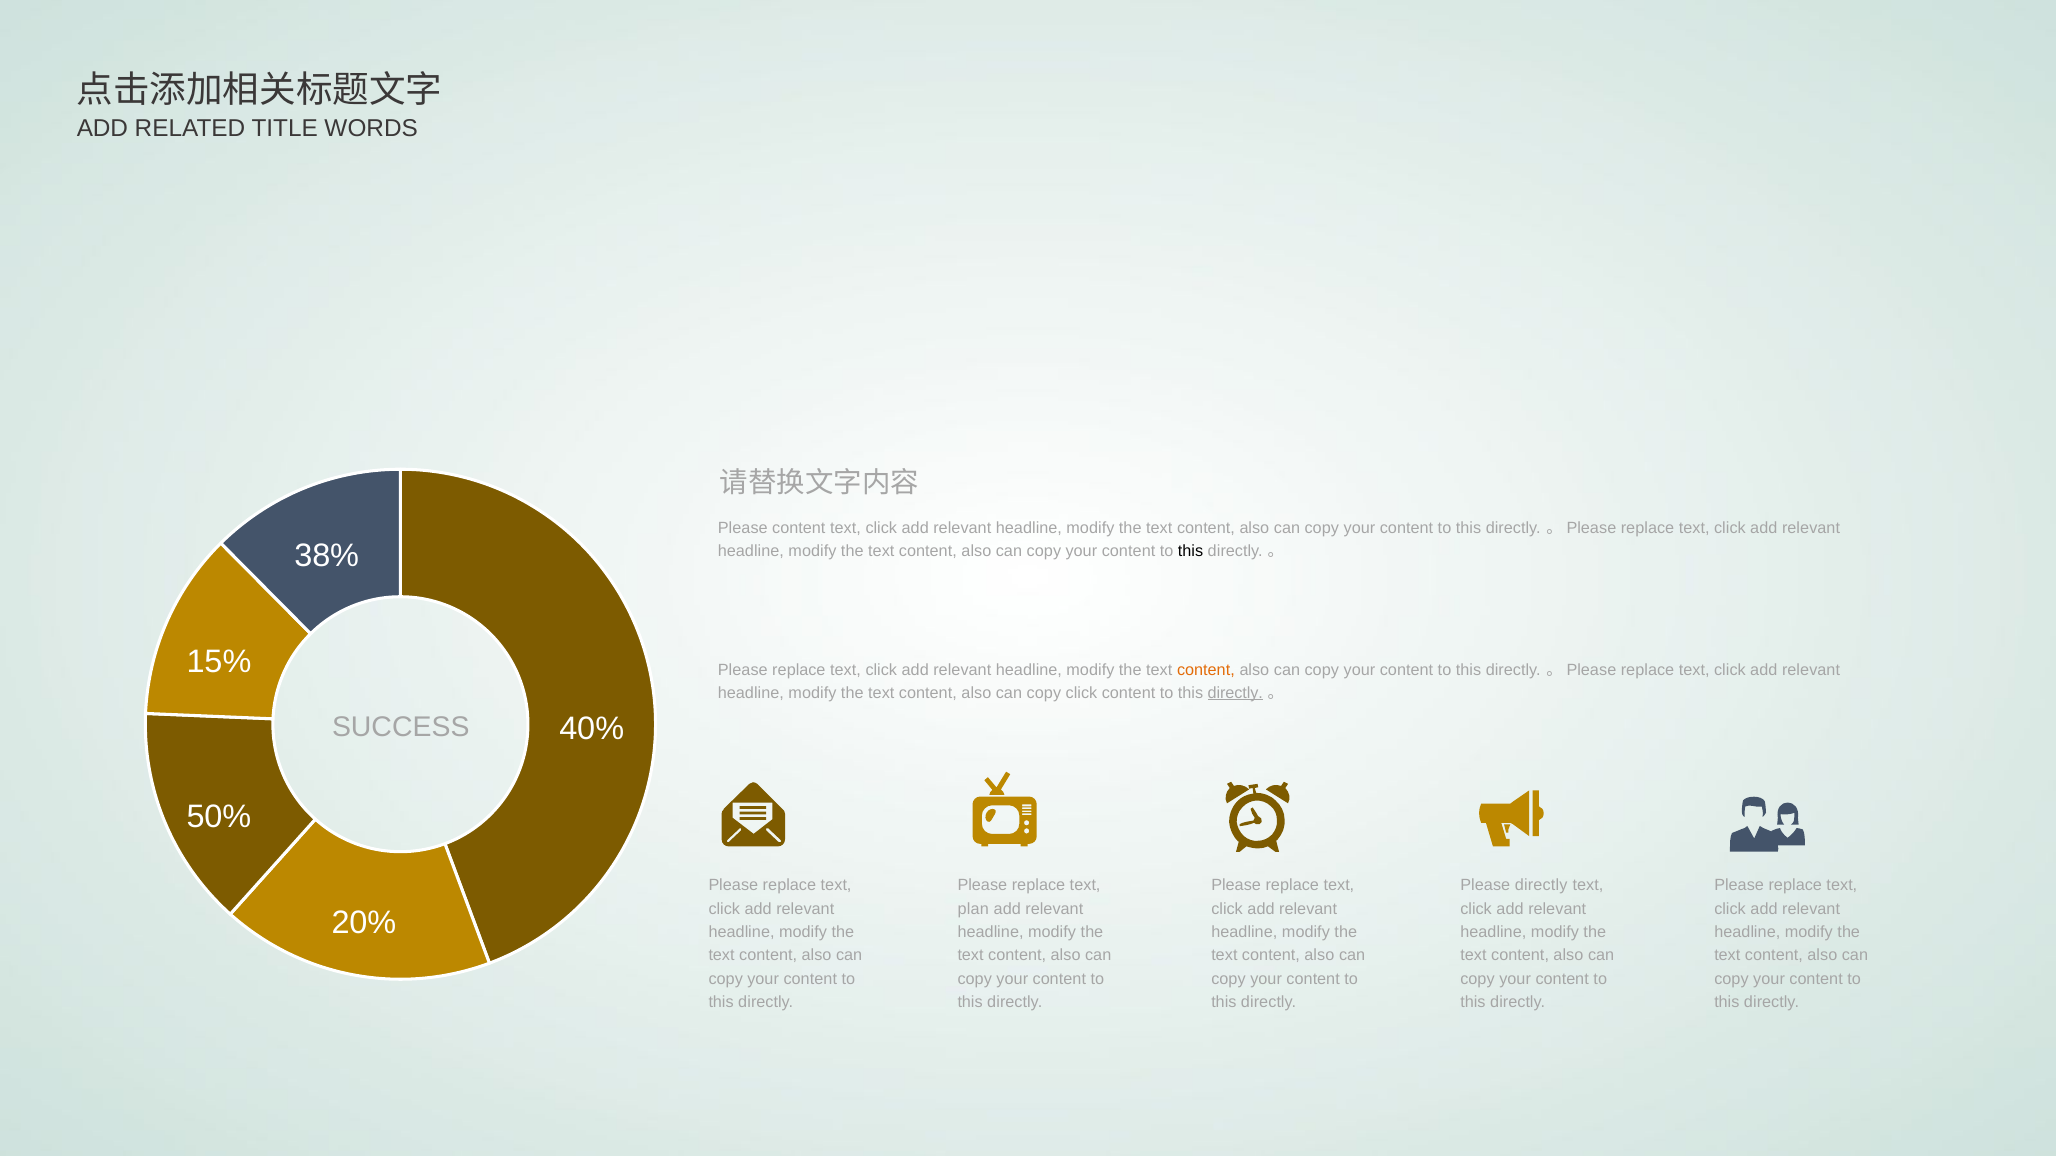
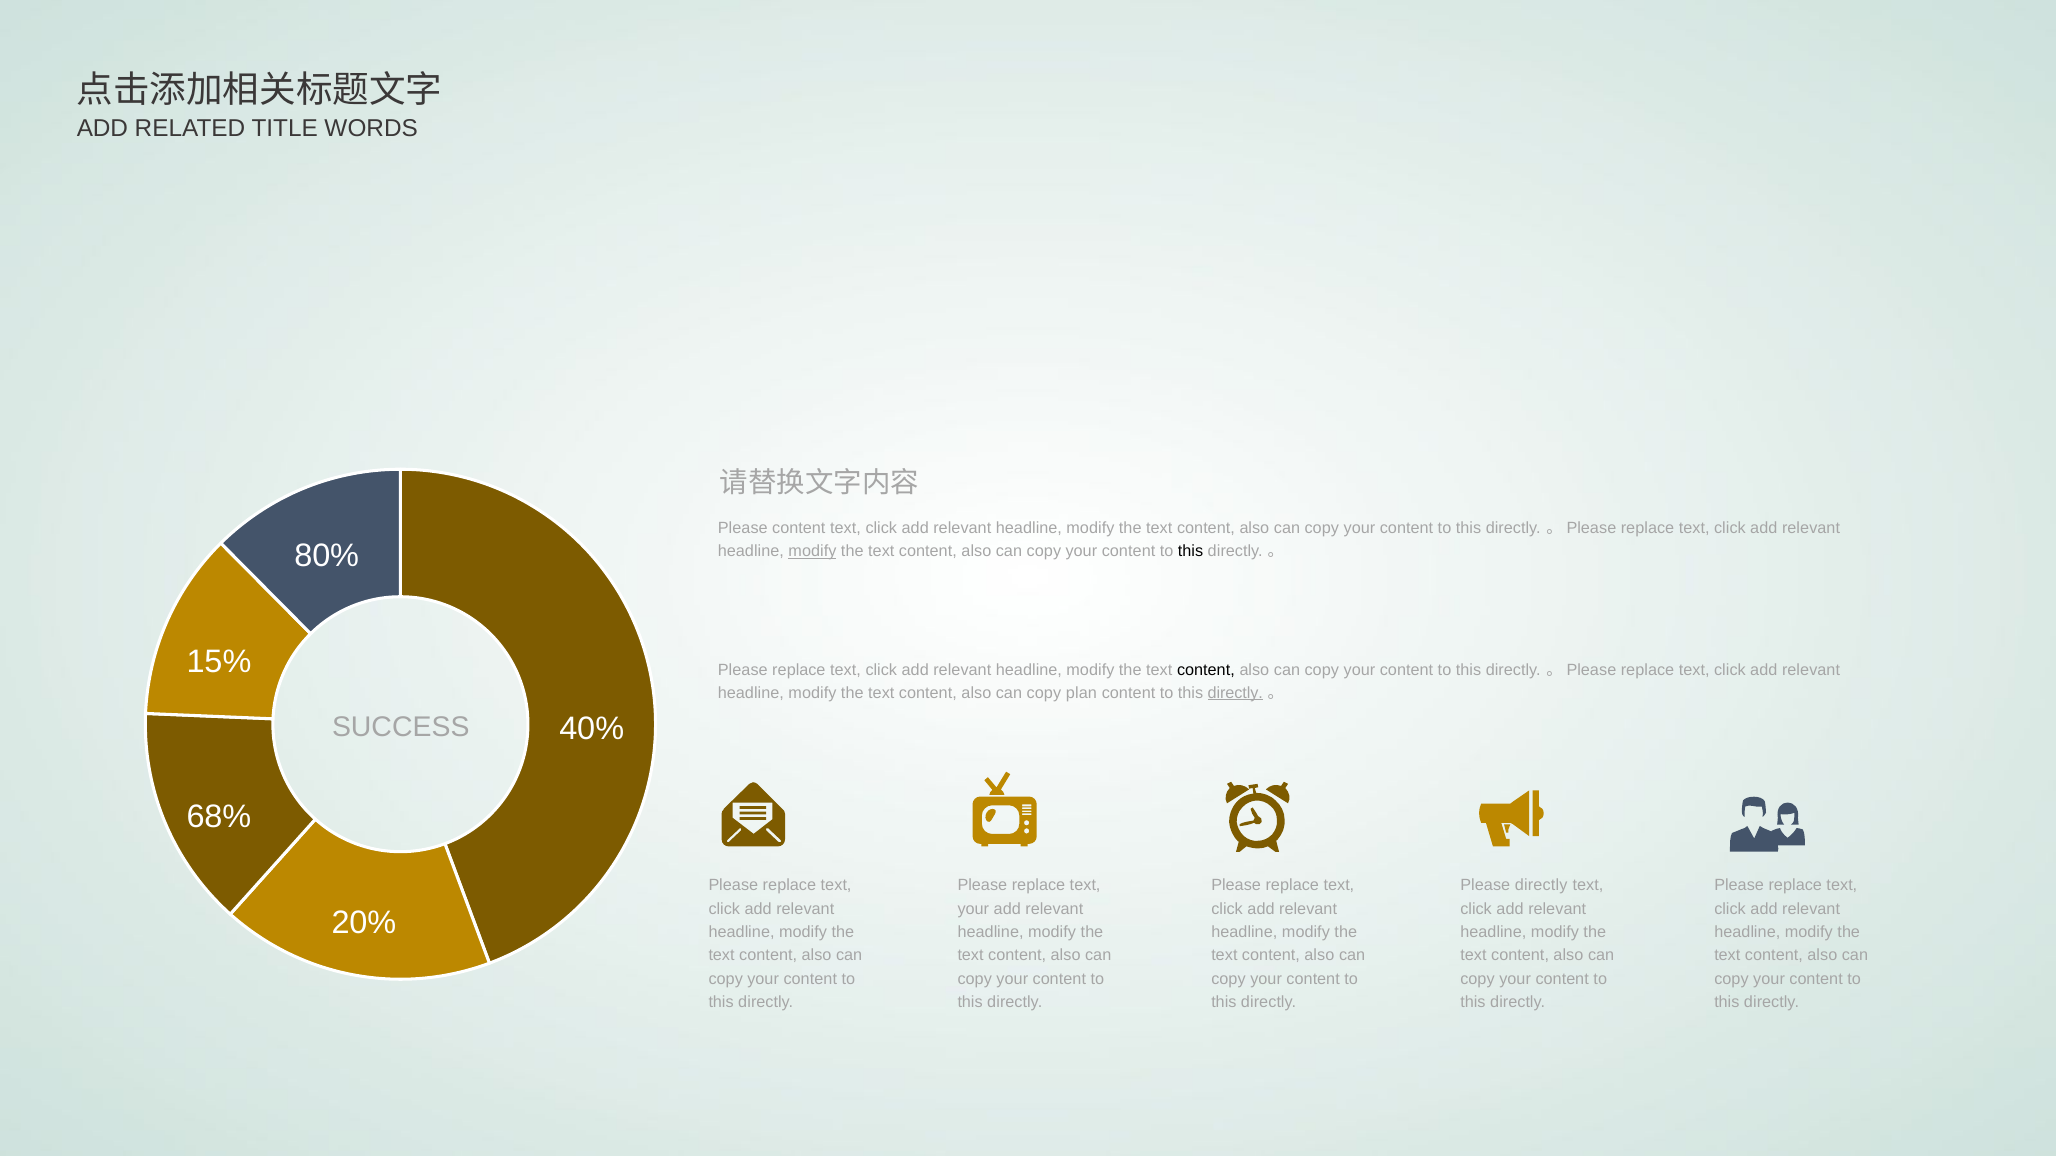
38%: 38% -> 80% (327, 556)
modify underline: none -> present (812, 552)
content colour: orange -> black (1206, 670)
copy click: click -> plan (1081, 693)
50%: 50% -> 68% (219, 817)
plan: plan -> your (973, 909)
